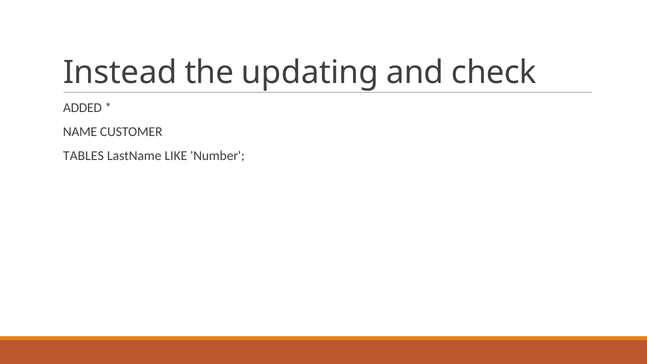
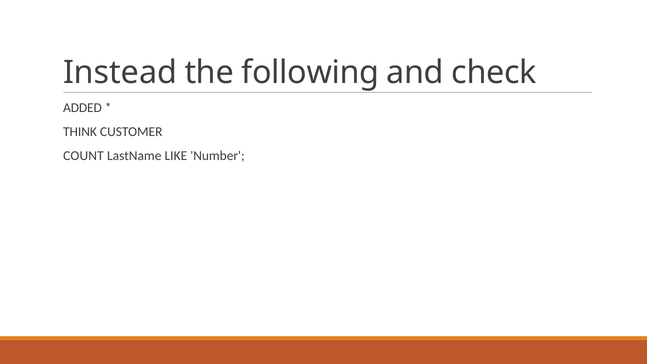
updating: updating -> following (310, 72)
NAME: NAME -> THINK (80, 132)
TABLES: TABLES -> COUNT (83, 156)
